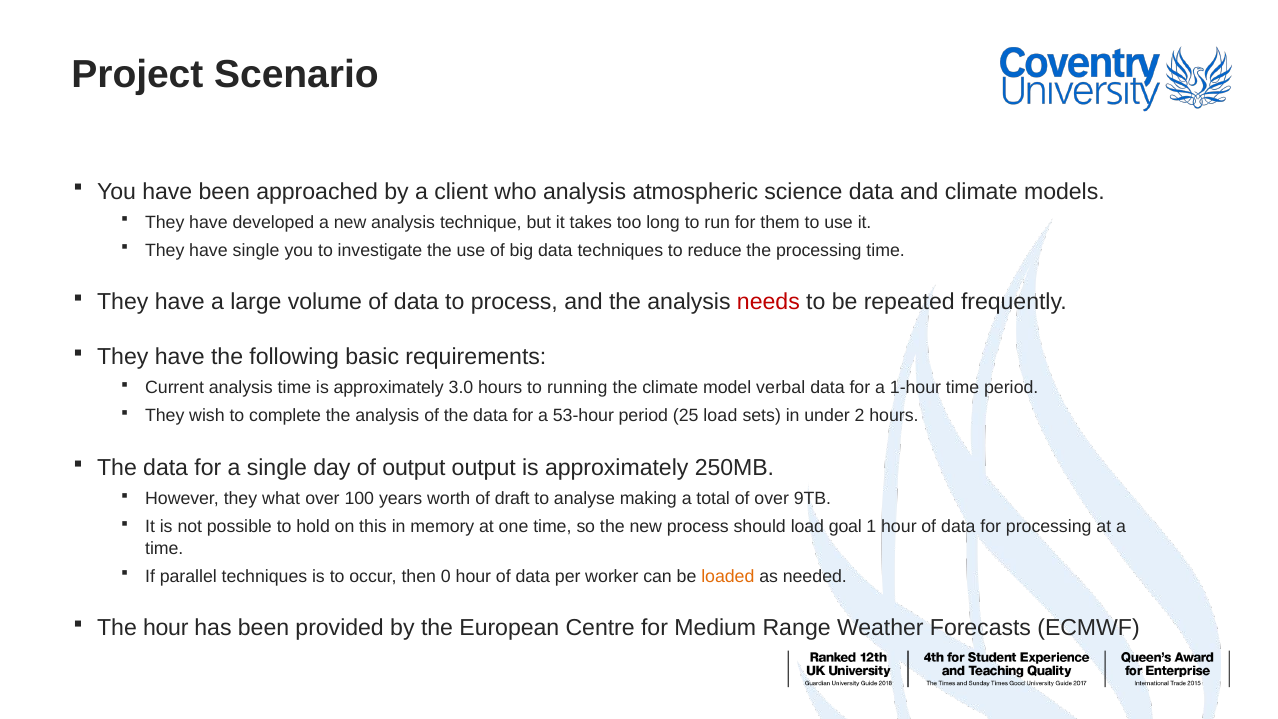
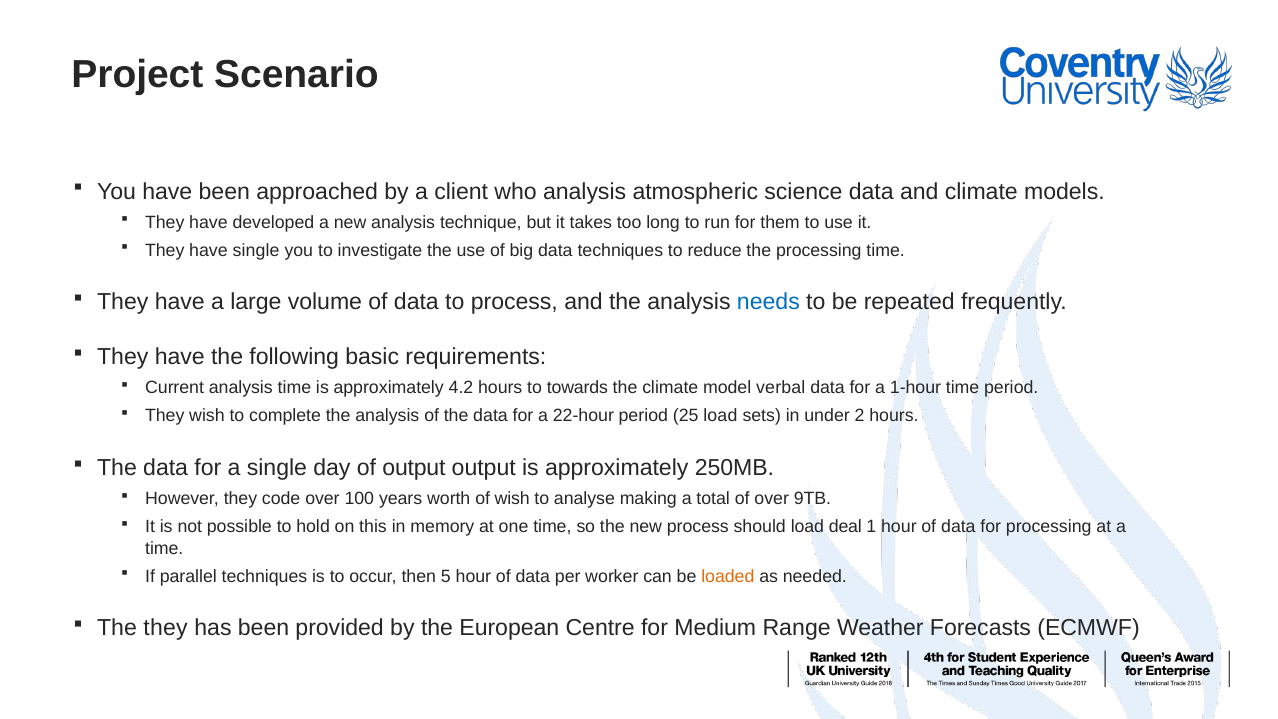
needs colour: red -> blue (768, 302)
3.0: 3.0 -> 4.2 (461, 388)
running: running -> towards (577, 388)
53-hour: 53-hour -> 22-hour (583, 416)
what: what -> code (281, 499)
of draft: draft -> wish (512, 499)
goal: goal -> deal (845, 527)
0: 0 -> 5 (446, 576)
The hour: hour -> they (166, 628)
